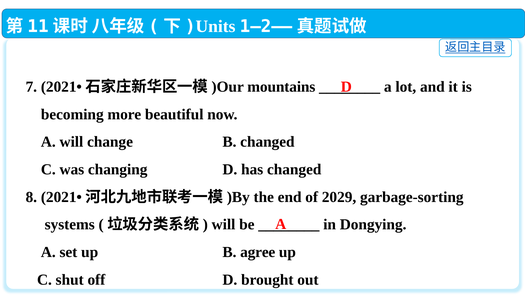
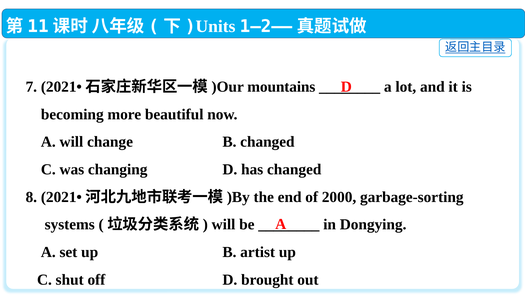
2029: 2029 -> 2000 (339, 197)
agree: agree -> artist (258, 252)
